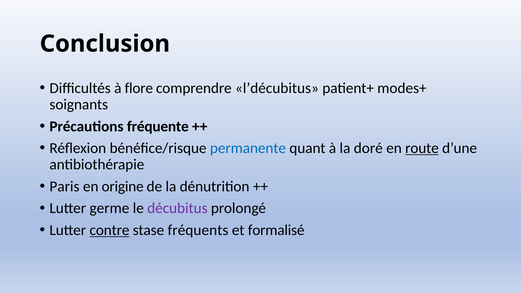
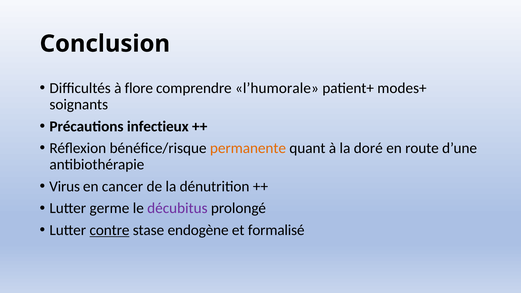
l’décubitus: l’décubitus -> l’humorale (277, 88)
fréquente: fréquente -> infectieux (158, 126)
permanente colour: blue -> orange (248, 148)
route underline: present -> none (422, 148)
Paris: Paris -> Virus (65, 186)
origine: origine -> cancer (123, 186)
fréquents: fréquents -> endogène (198, 230)
